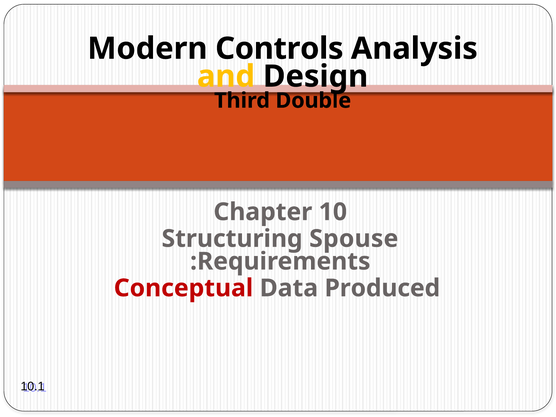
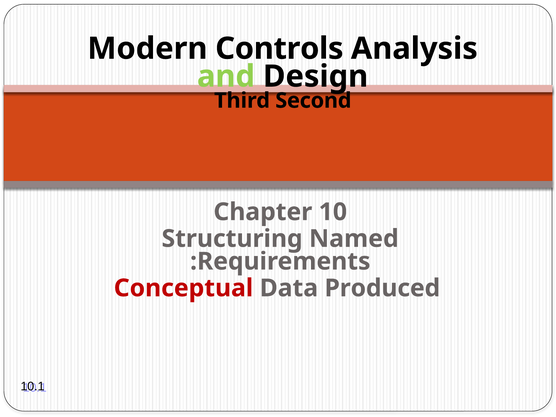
and colour: yellow -> light green (226, 76)
Double: Double -> Second (313, 101)
Spouse: Spouse -> Named (354, 239)
